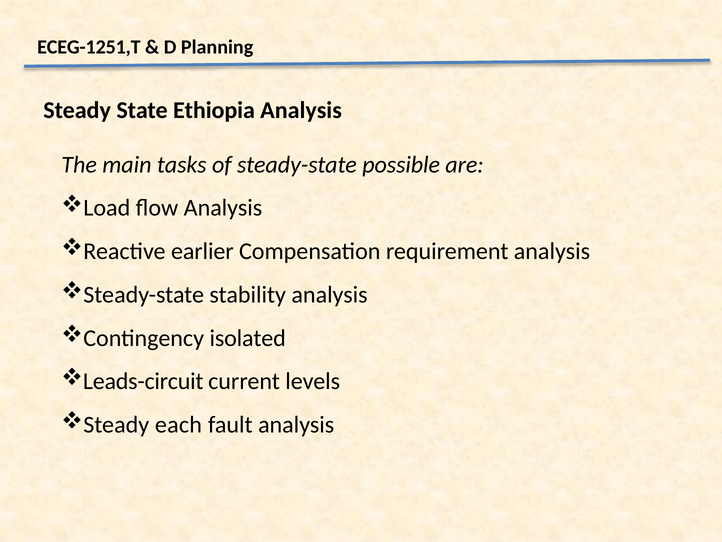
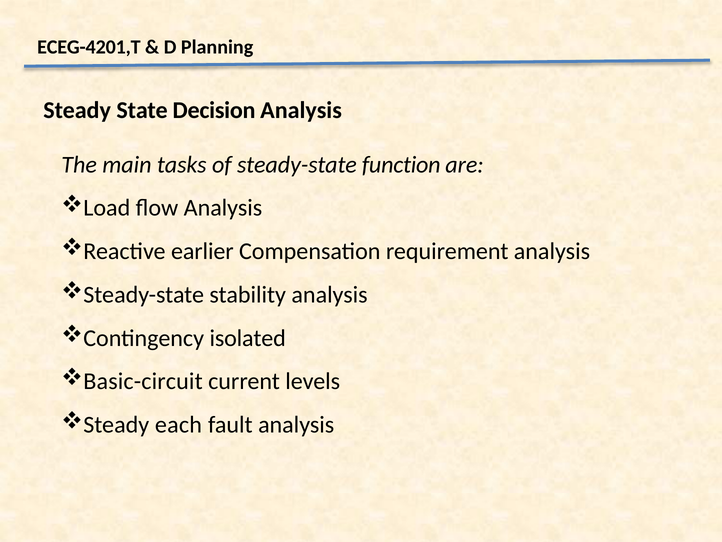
ECEG-1251,T: ECEG-1251,T -> ECEG-4201,T (89, 47)
Ethiopia: Ethiopia -> Decision (214, 110)
possible: possible -> function (401, 165)
Leads-circuit: Leads-circuit -> Basic-circuit (143, 381)
